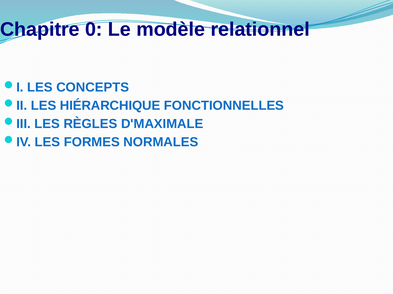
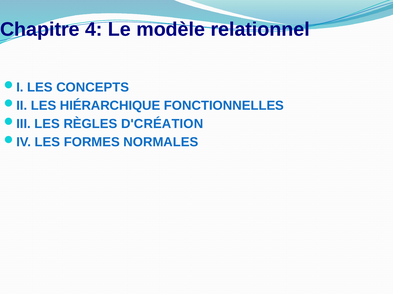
0: 0 -> 4 (94, 29)
D'MAXIMALE: D'MAXIMALE -> D'CRÉATION (162, 124)
